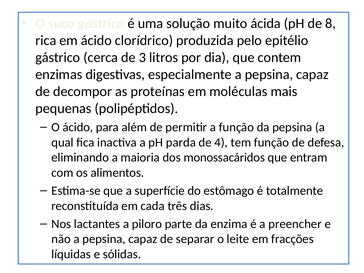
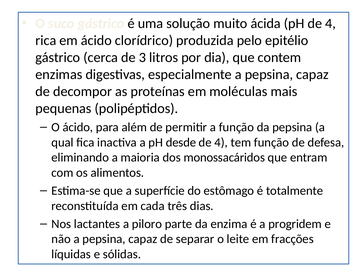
pH de 8: 8 -> 4 (331, 23)
parda: parda -> desde (181, 142)
preencher: preencher -> progridem (295, 224)
